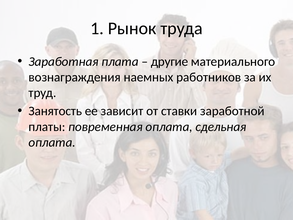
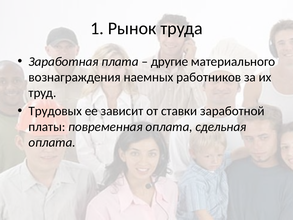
Занятость: Занятость -> Трудовых (55, 111)
